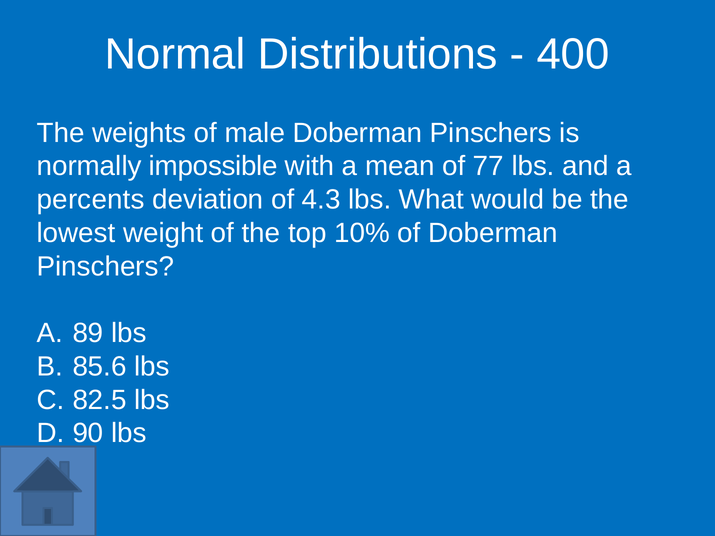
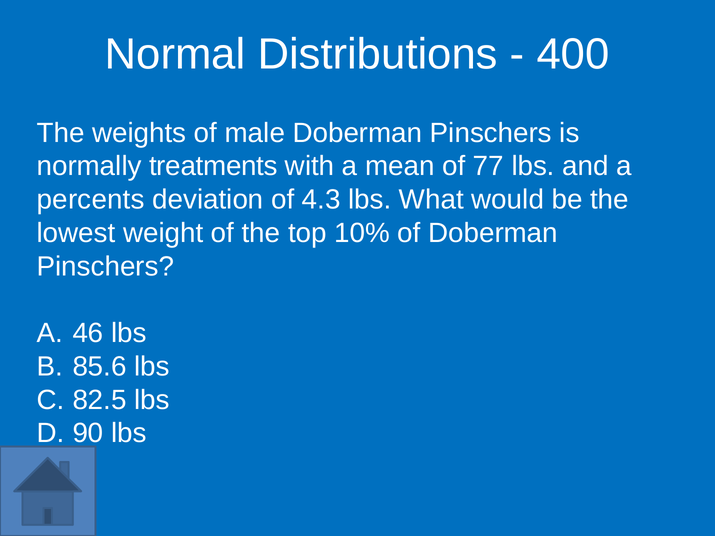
impossible: impossible -> treatments (213, 166)
89: 89 -> 46 (88, 333)
